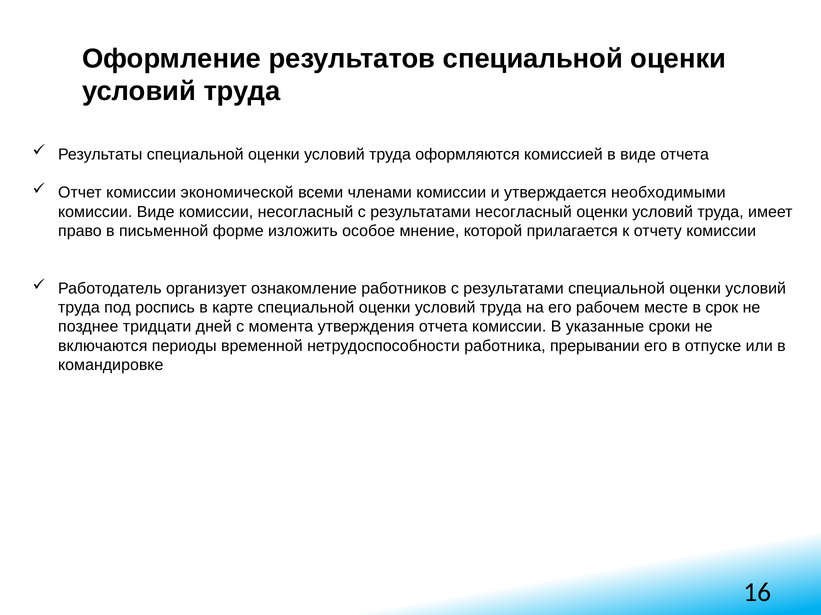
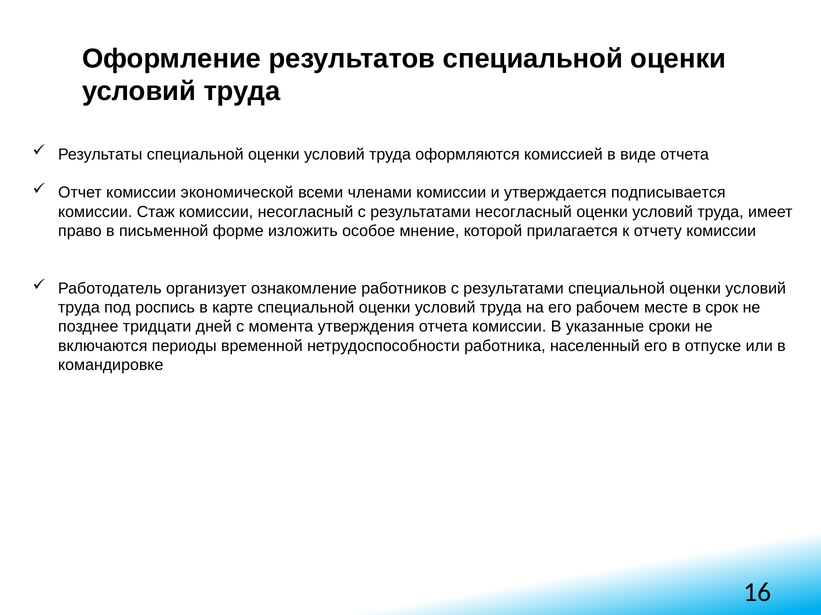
необходимыми: необходимыми -> подписывается (668, 193)
комиссии Виде: Виде -> Стаж (156, 212)
прерывании: прерывании -> населенный (595, 346)
